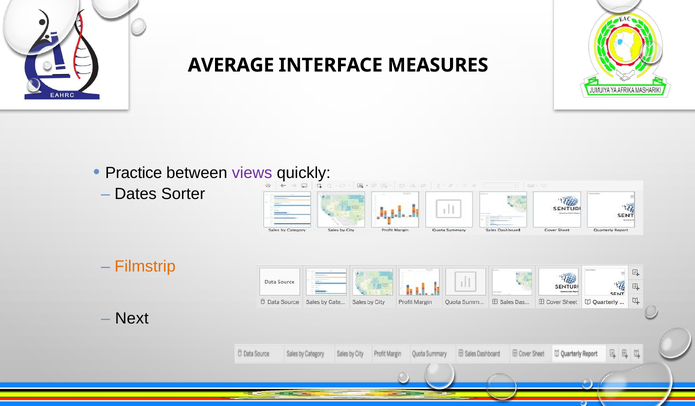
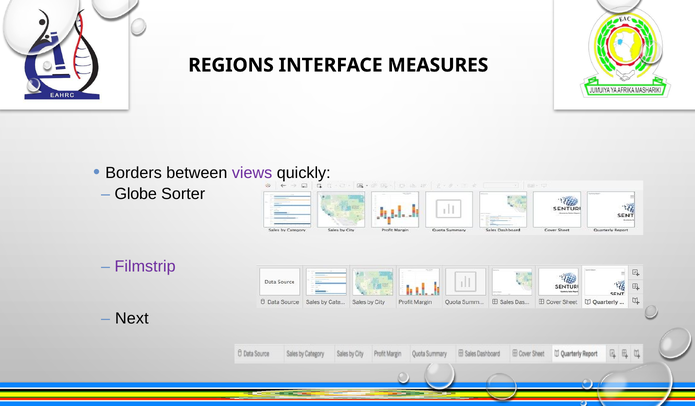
AVERAGE: AVERAGE -> REGIONS (231, 65)
Practice: Practice -> Borders (134, 173)
Dates: Dates -> Globe (136, 193)
Filmstrip colour: orange -> purple (145, 266)
